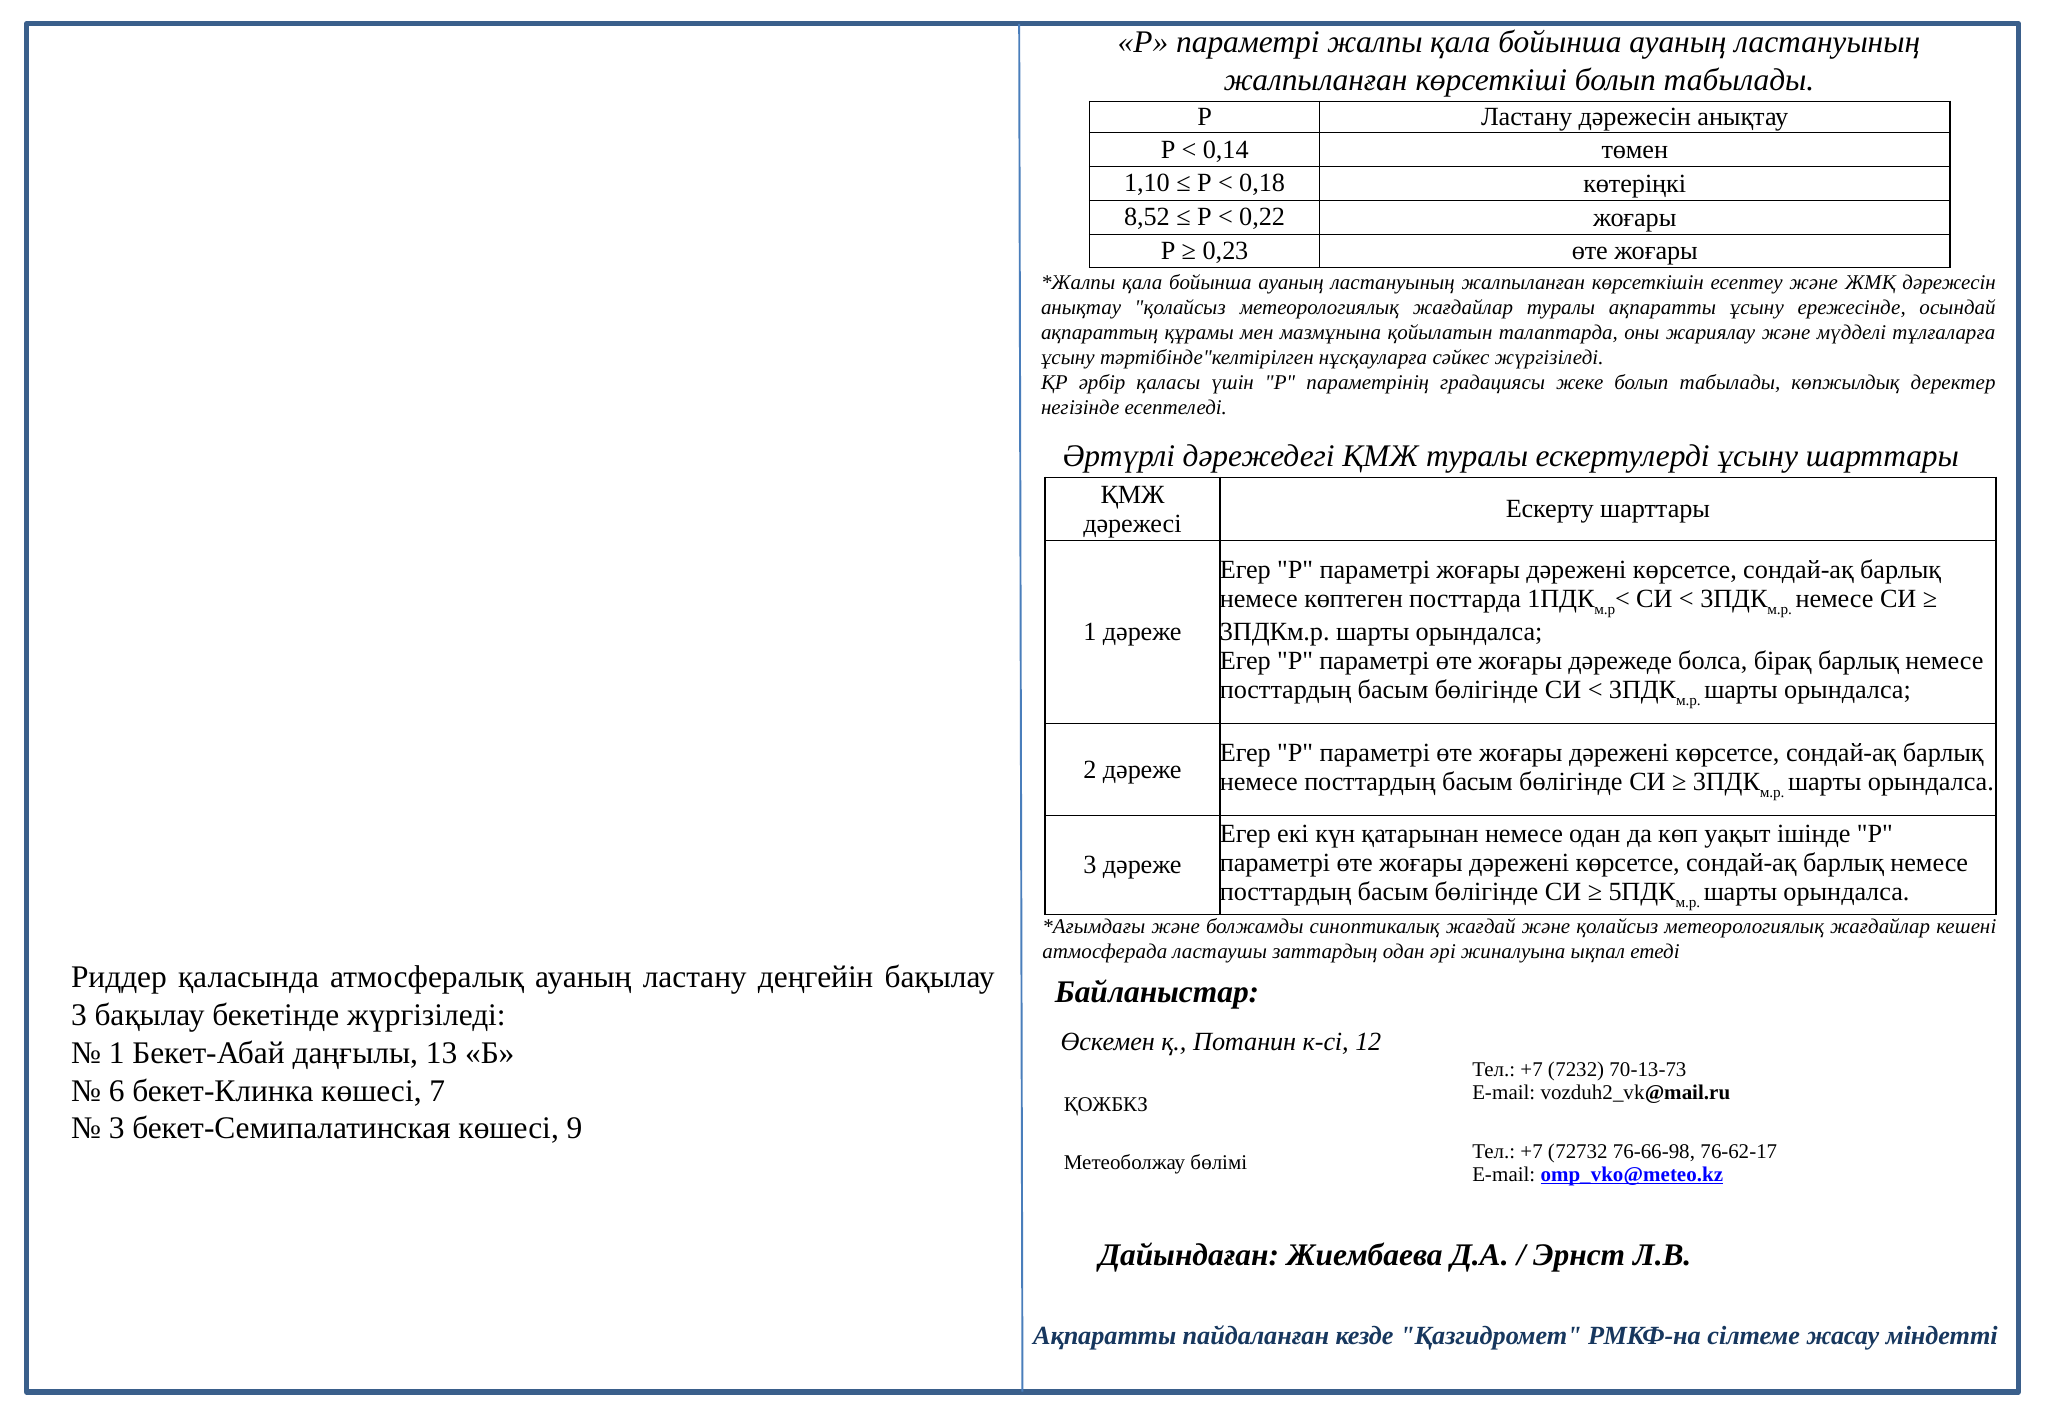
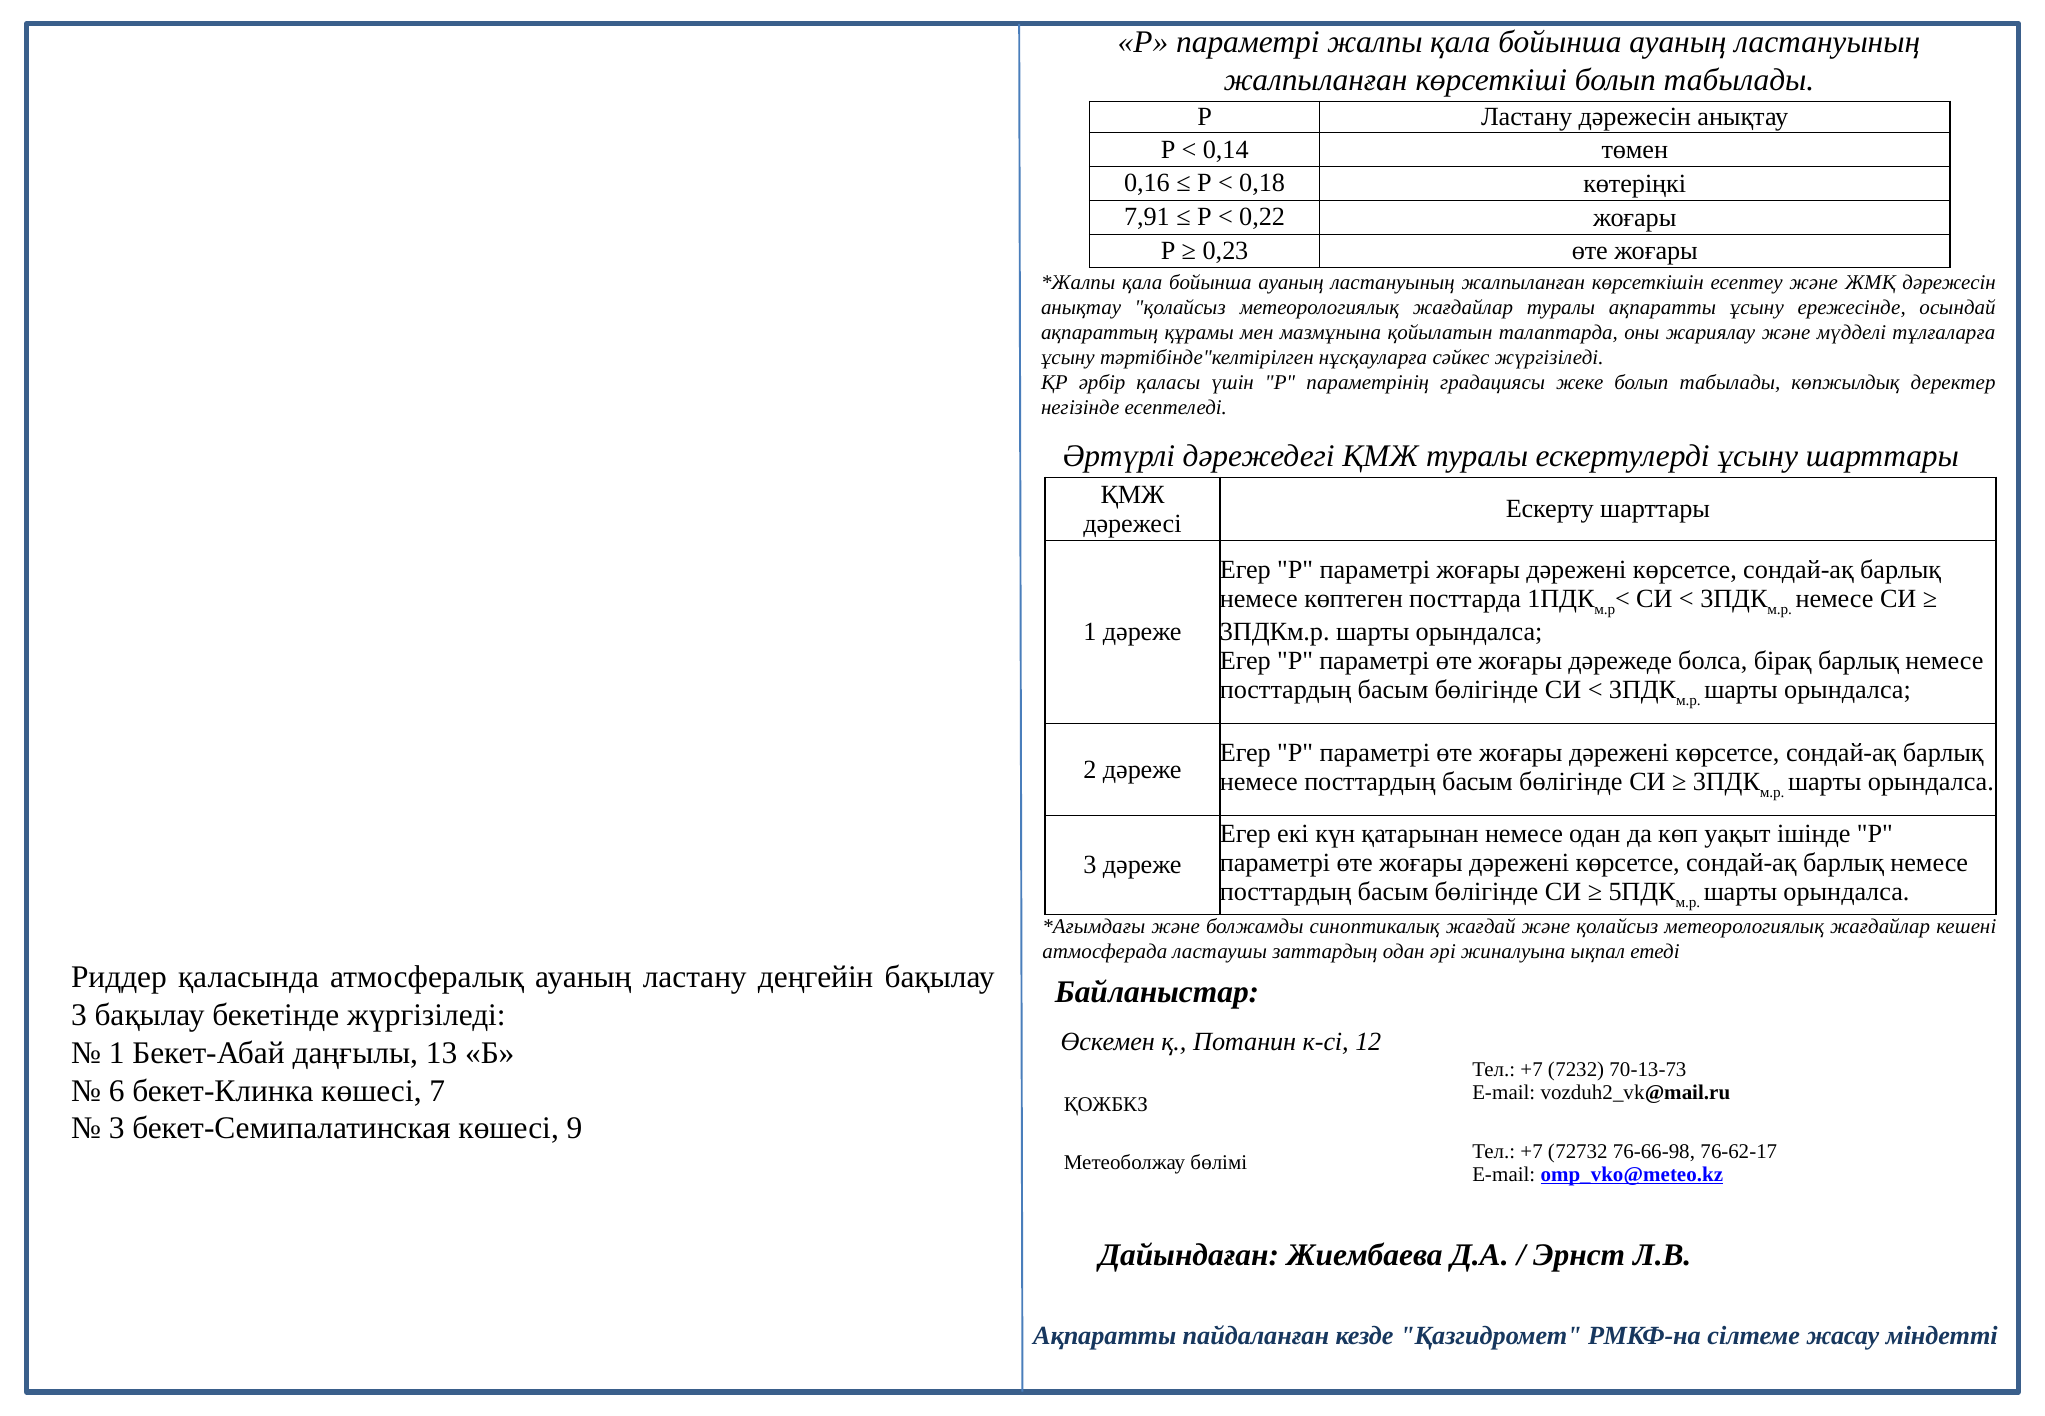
1,10: 1,10 -> 0,16 (1147, 183)
8,52: 8,52 -> 7,91 (1147, 217)
